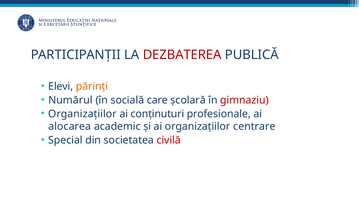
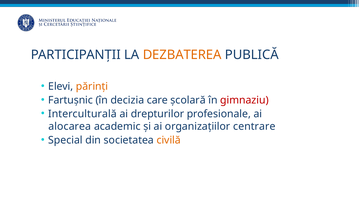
DEZBATEREA colour: red -> orange (182, 55)
Numărul: Numărul -> Fartușnic (71, 100)
socială: socială -> decizia (127, 100)
Organizațiilor: Organizațiilor -> Interculturală (82, 114)
conținuturi: conținuturi -> drepturilor (157, 114)
civilă colour: red -> orange (169, 140)
